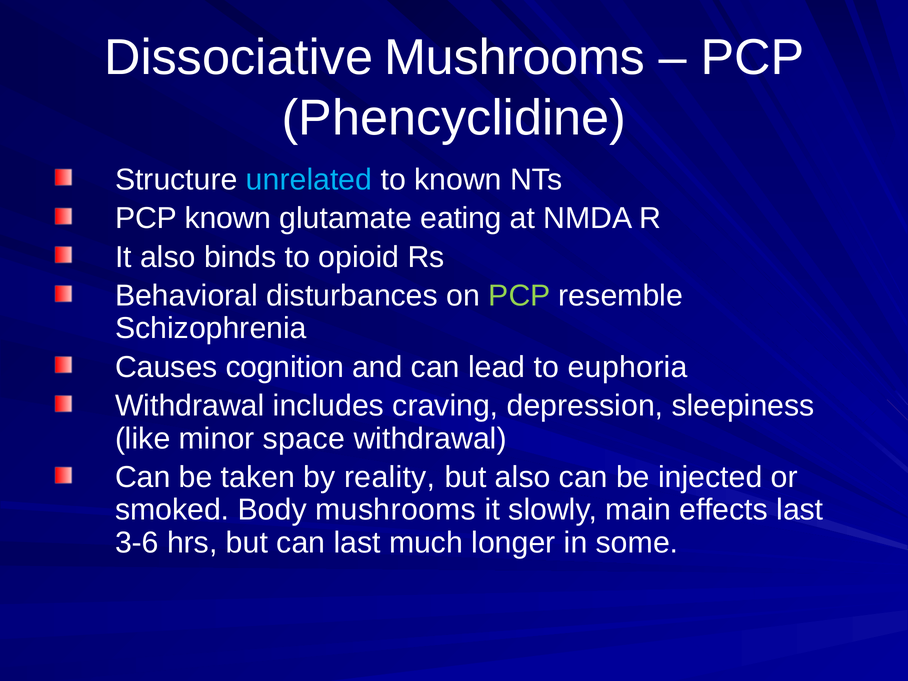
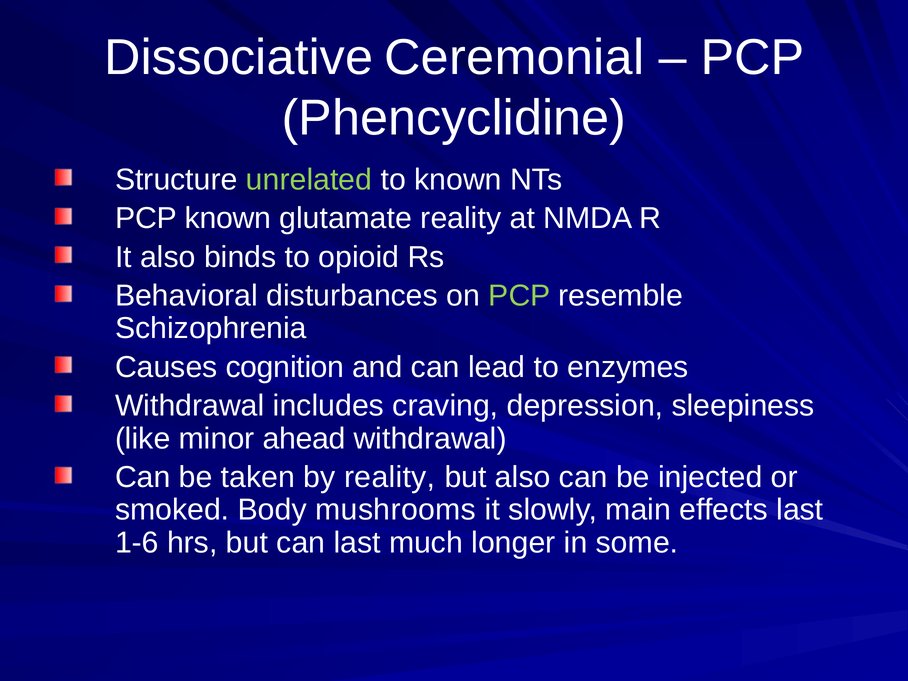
Dissociative Mushrooms: Mushrooms -> Ceremonial (514, 58)
unrelated colour: light blue -> light green (309, 180)
glutamate eating: eating -> reality (461, 218)
euphoria: euphoria -> enzymes (628, 367)
space: space -> ahead (304, 439)
3-6: 3-6 -> 1-6 (137, 543)
